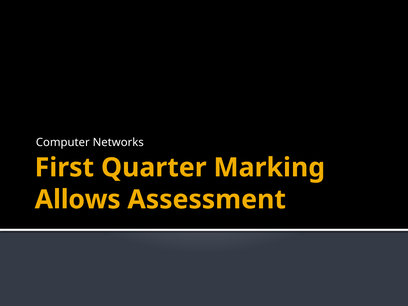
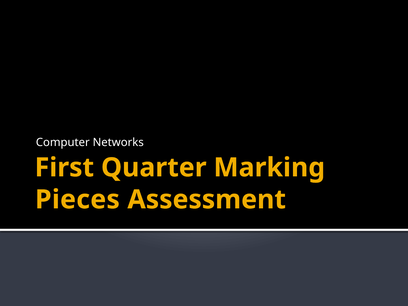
Allows: Allows -> Pieces (77, 200)
